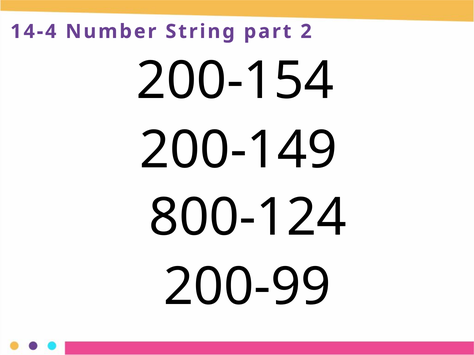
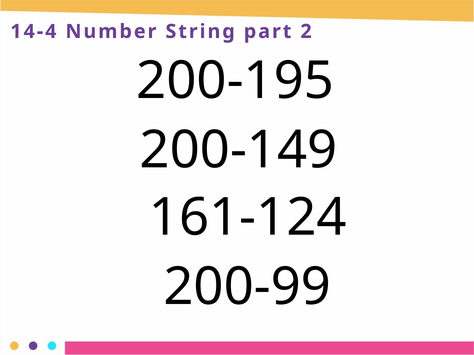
200-154: 200-154 -> 200-195 (235, 81)
800-124: 800-124 -> 161-124 (248, 218)
